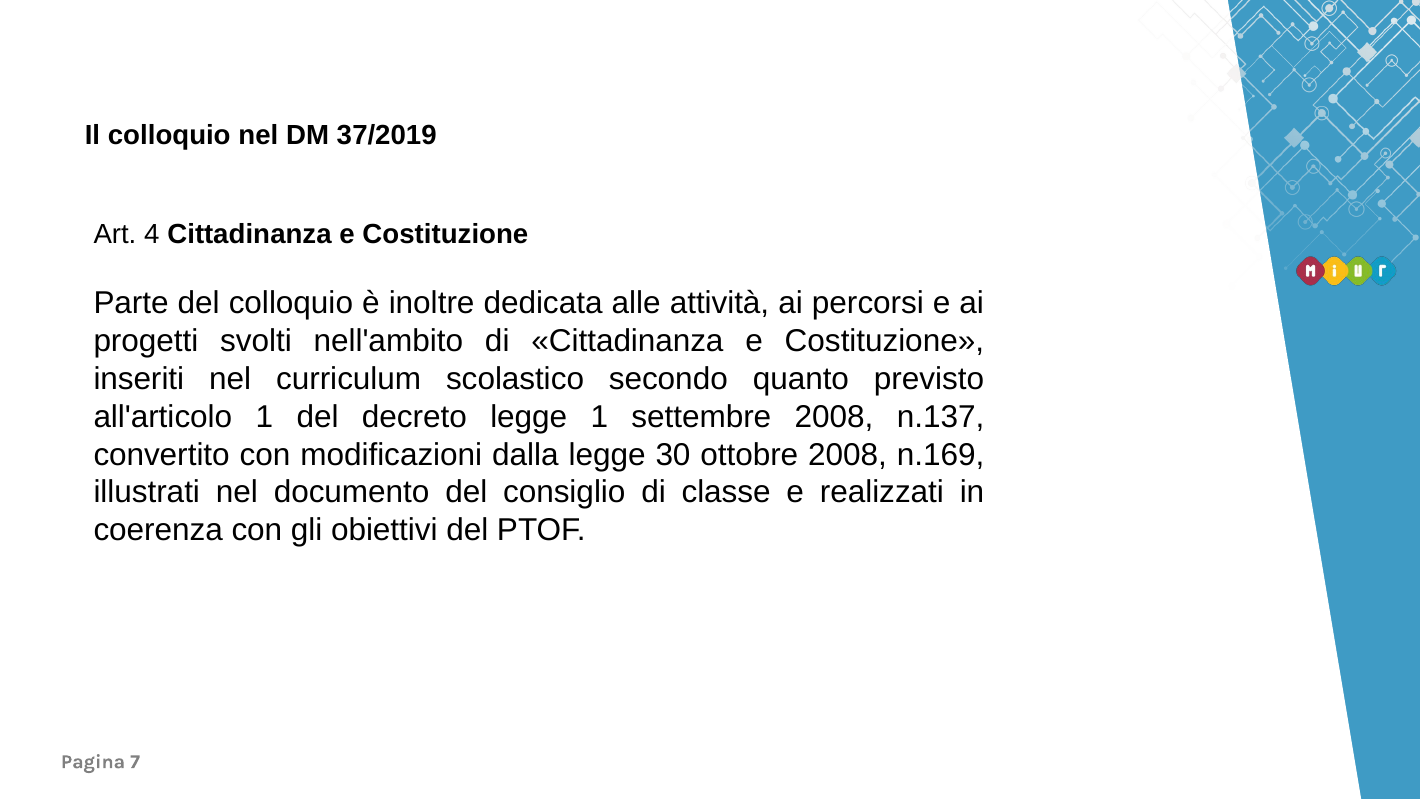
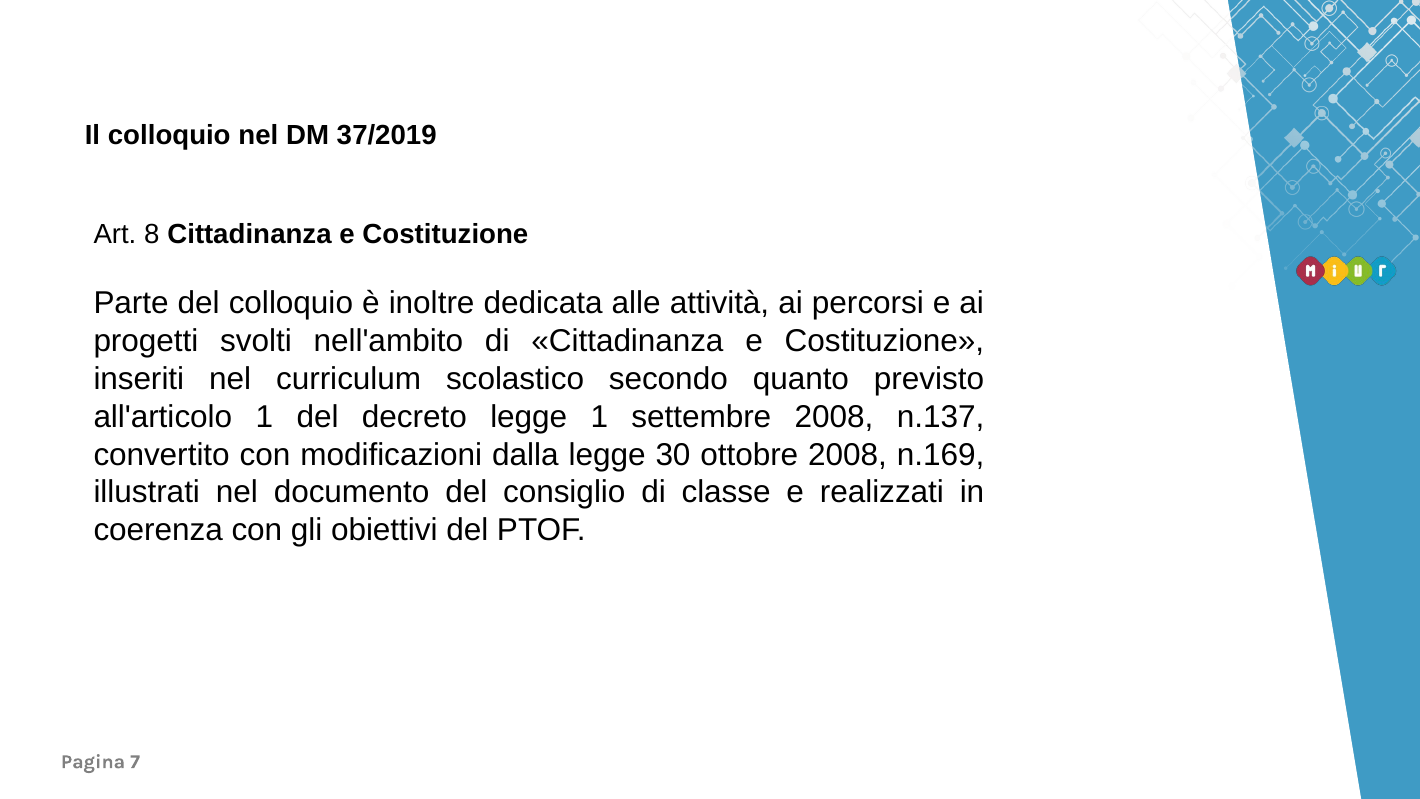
4: 4 -> 8 (152, 234)
